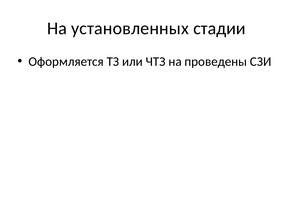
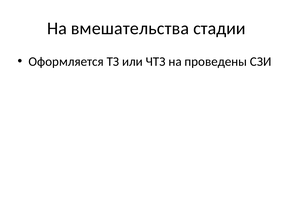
установленных: установленных -> вмешательства (130, 28)
